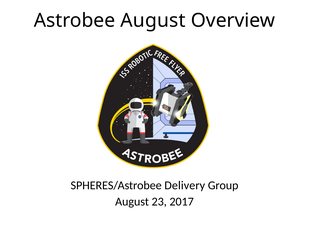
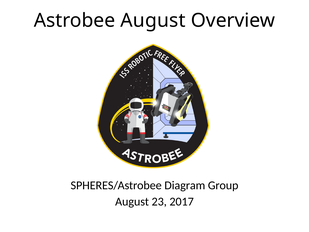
Delivery: Delivery -> Diagram (185, 185)
